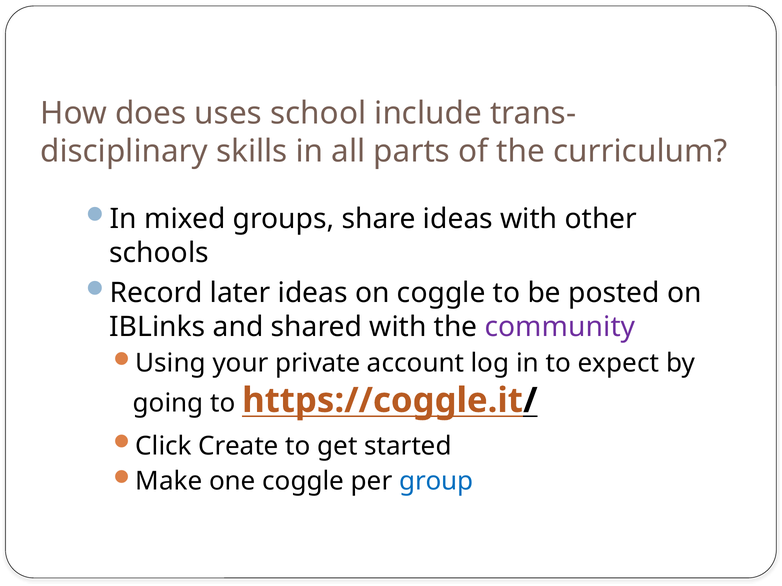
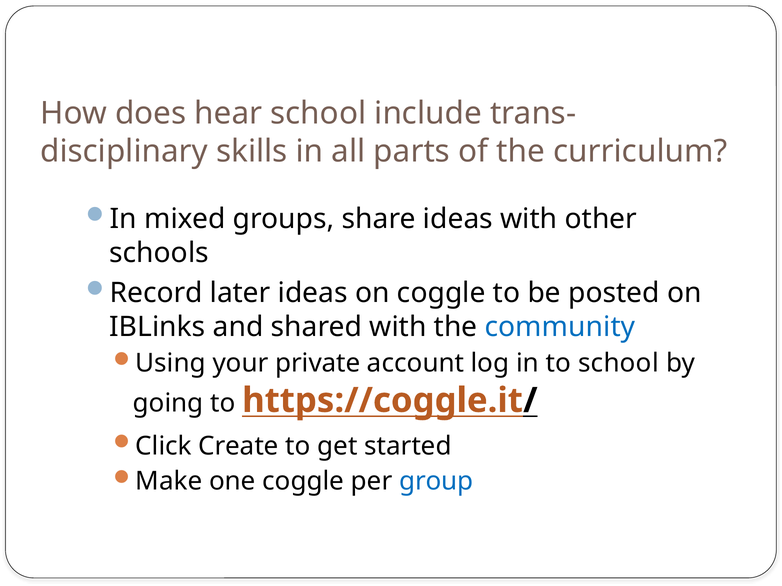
uses: uses -> hear (228, 114)
community colour: purple -> blue (560, 327)
to expect: expect -> school (618, 364)
